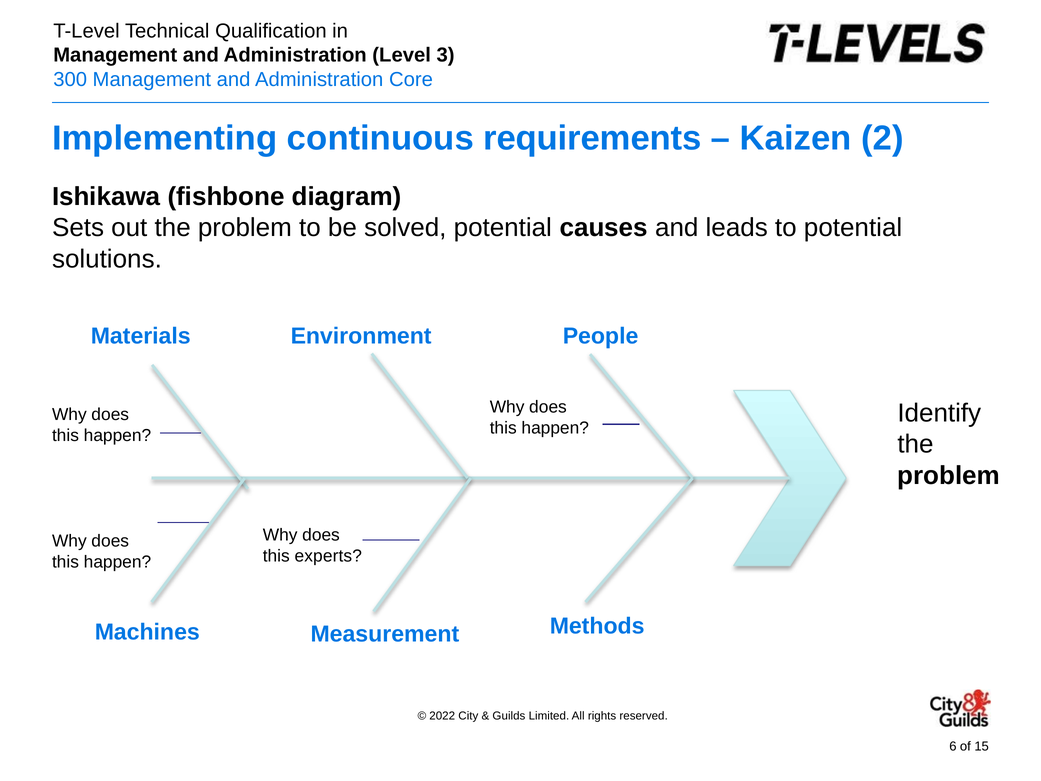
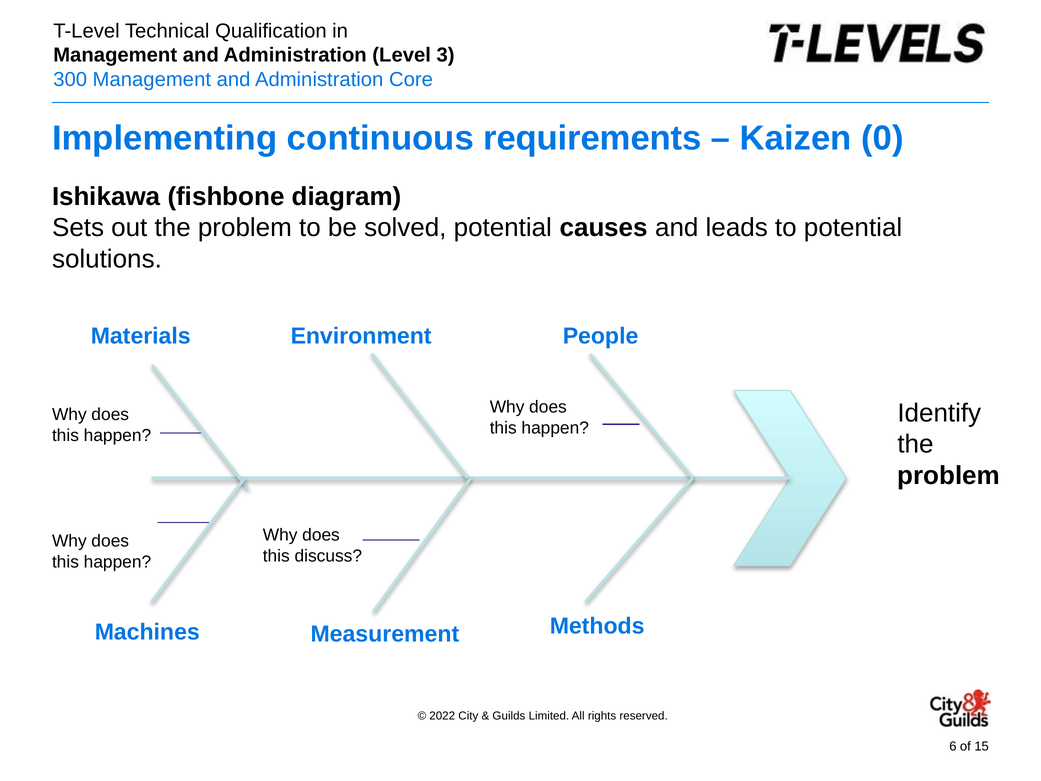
2: 2 -> 0 (883, 138)
experts: experts -> discuss (328, 556)
